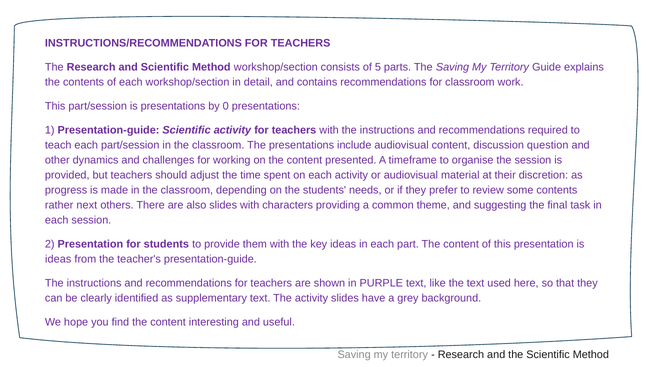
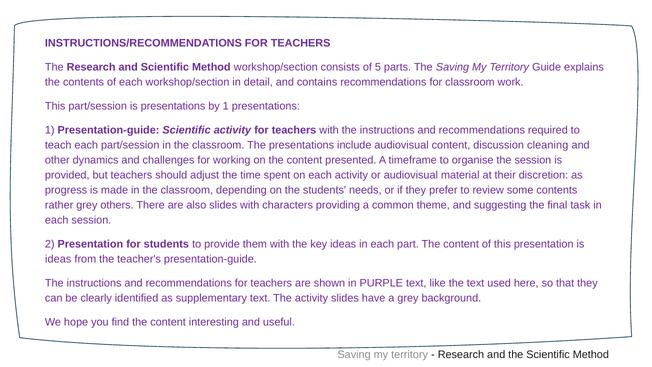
by 0: 0 -> 1 (226, 106)
question: question -> cleaning (548, 145)
rather next: next -> grey (87, 205)
